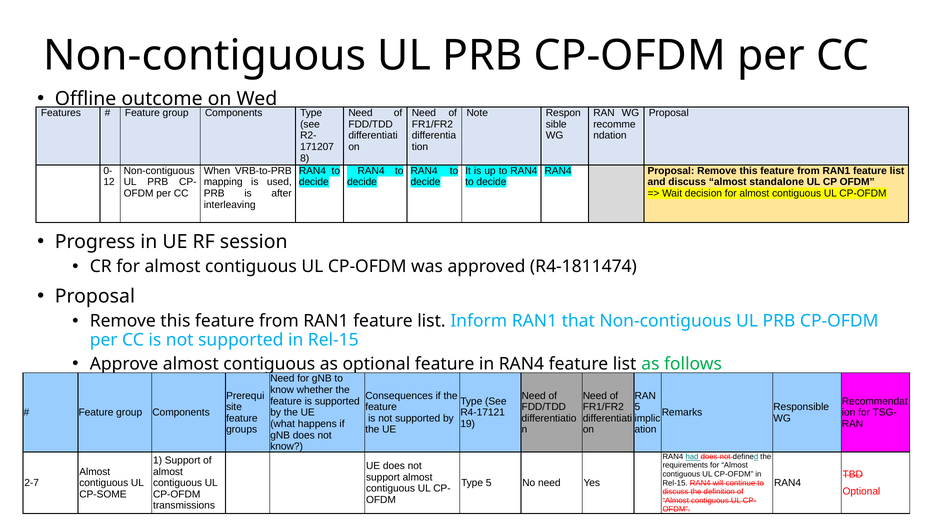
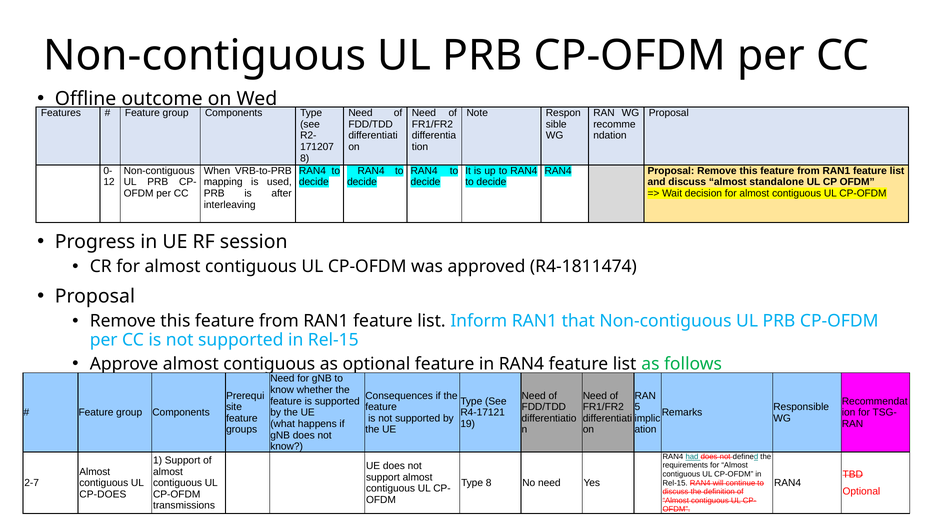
Type 5: 5 -> 8 (489, 483)
CP-SOME: CP-SOME -> CP-DOES (103, 494)
